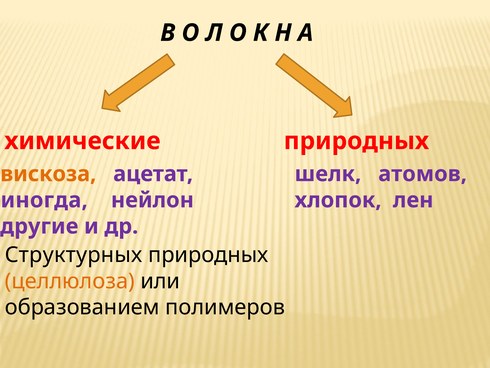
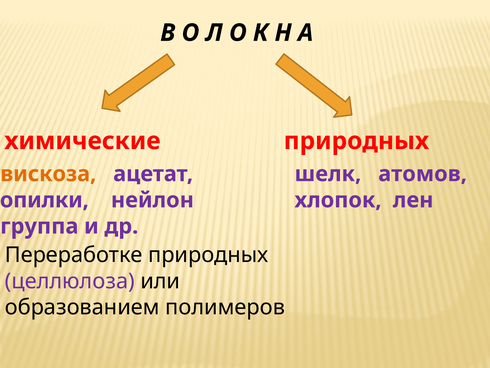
иногда: иногда -> опилки (44, 200)
другие: другие -> группа (39, 226)
Структурных: Структурных -> Переработке (74, 255)
целлюлоза colour: orange -> purple (70, 281)
